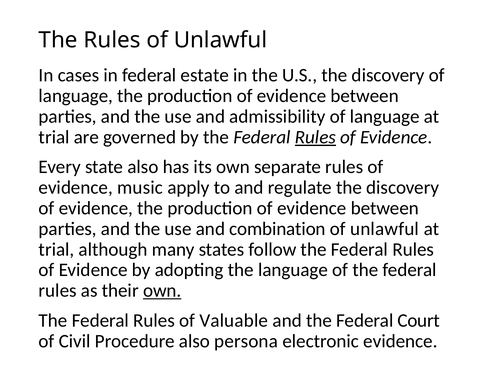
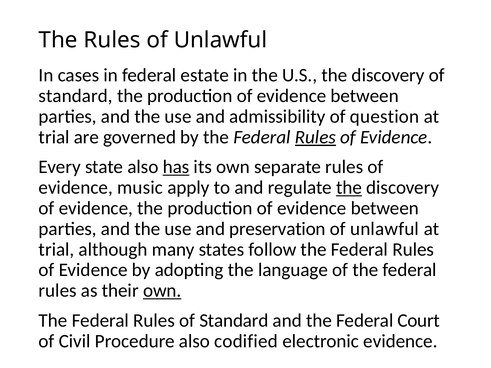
language: language -> standard (76, 96)
admissibility of language: language -> question (385, 117)
has underline: none -> present (176, 167)
the underline: none -> present (349, 188)
combination: combination -> preservation (277, 229)
Rules of Valuable: Valuable -> Standard (234, 321)
persona: persona -> codified (246, 341)
